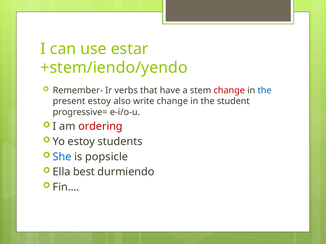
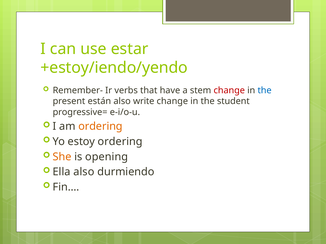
+stem/iendo/yendo: +stem/iendo/yendo -> +estoy/iendo/yendo (114, 68)
present estoy: estoy -> están (99, 101)
ordering colour: red -> orange (100, 127)
estoy students: students -> ordering (120, 142)
She colour: blue -> orange (62, 157)
popsicle: popsicle -> opening (107, 157)
Ella best: best -> also (84, 172)
